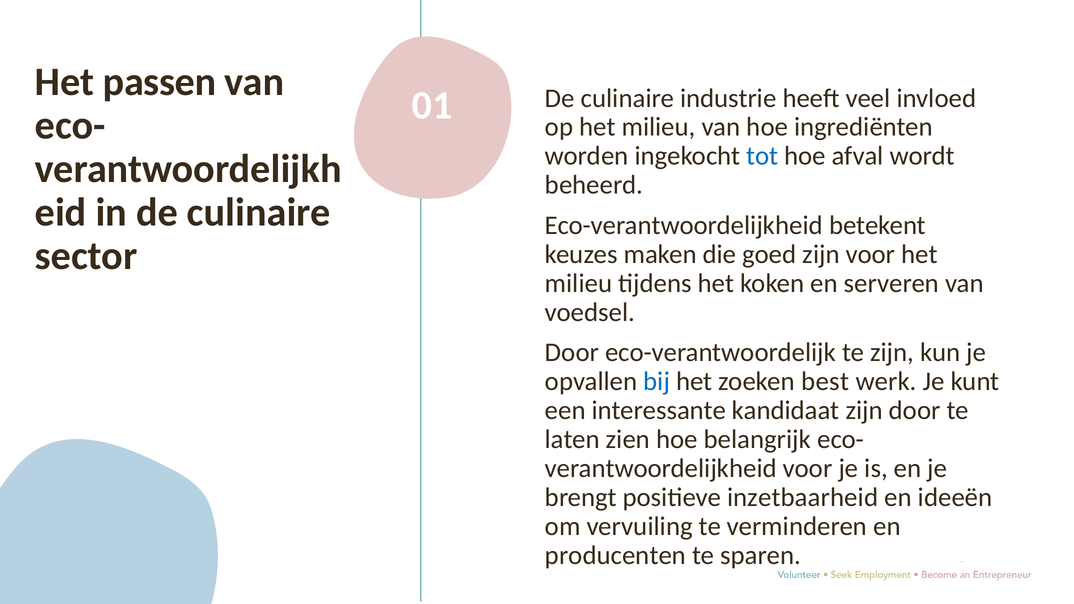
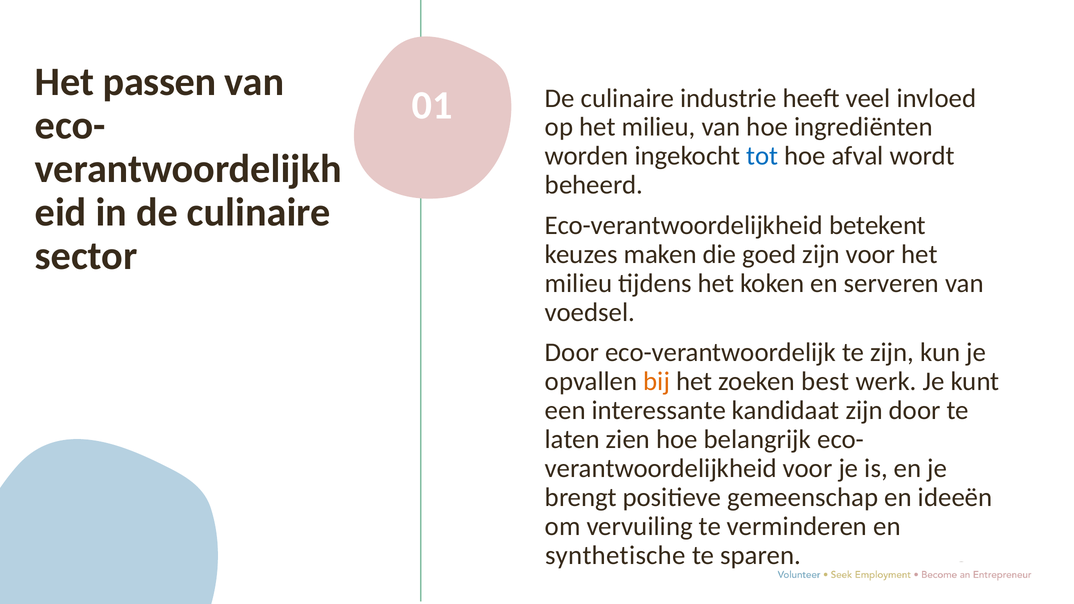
bij colour: blue -> orange (657, 381)
inzetbaarheid: inzetbaarheid -> gemeenschap (803, 497)
producenten: producenten -> synthetische (615, 555)
